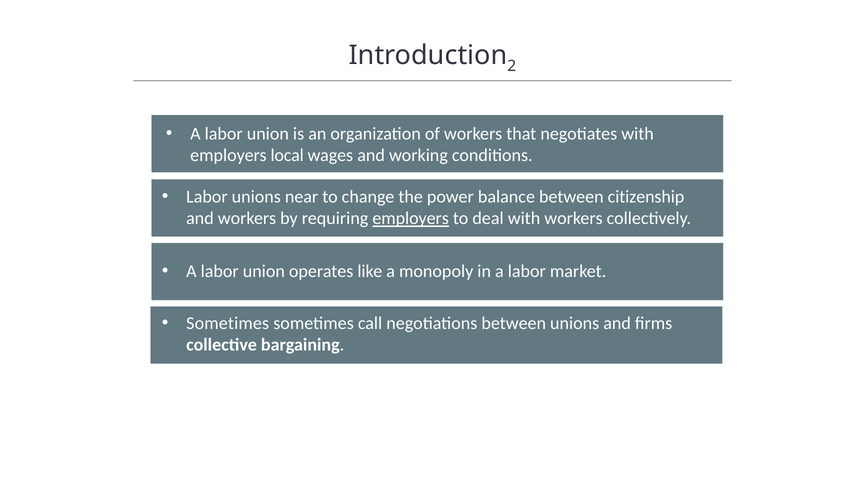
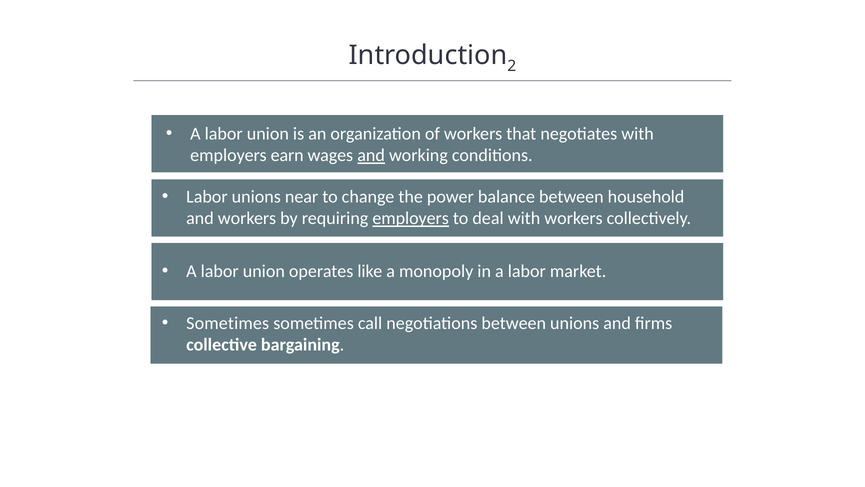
local: local -> earn (287, 155)
and underline: none -> present (371, 155)
citizenship: citizenship -> household (646, 197)
